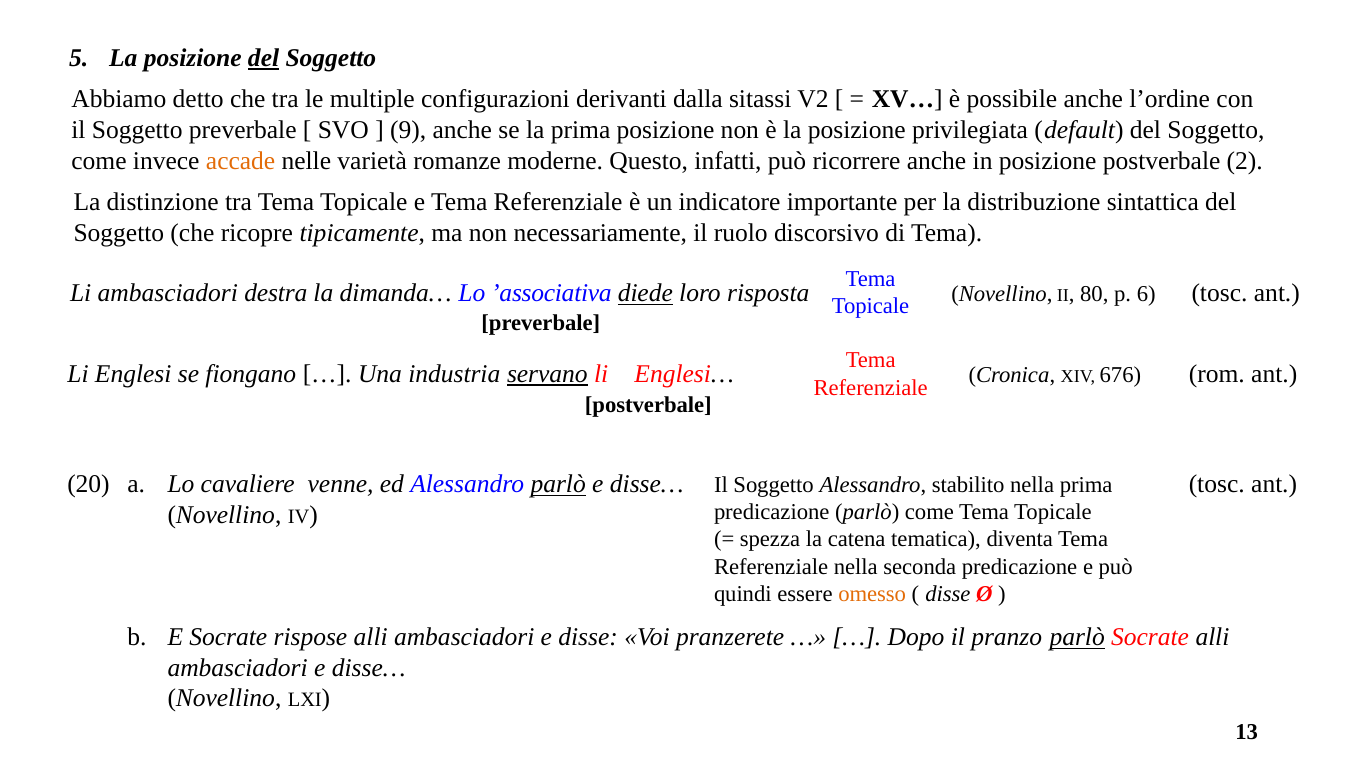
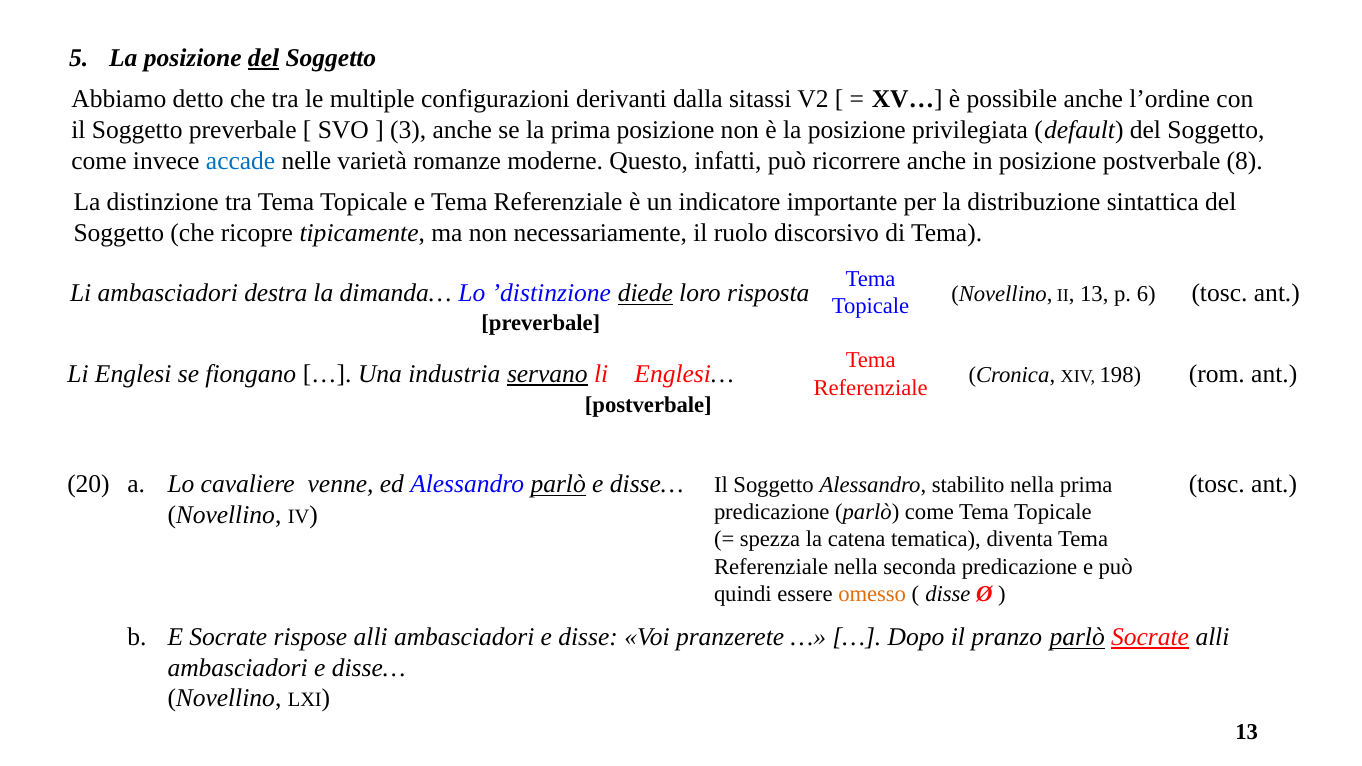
9: 9 -> 3 (408, 130)
accade colour: orange -> blue (241, 161)
2: 2 -> 8 (1245, 161)
’associativa: ’associativa -> ’distinzione (551, 293)
80: 80 -> 13 (1094, 294)
676: 676 -> 198 (1120, 375)
Socrate underline: none -> present (1150, 637)
